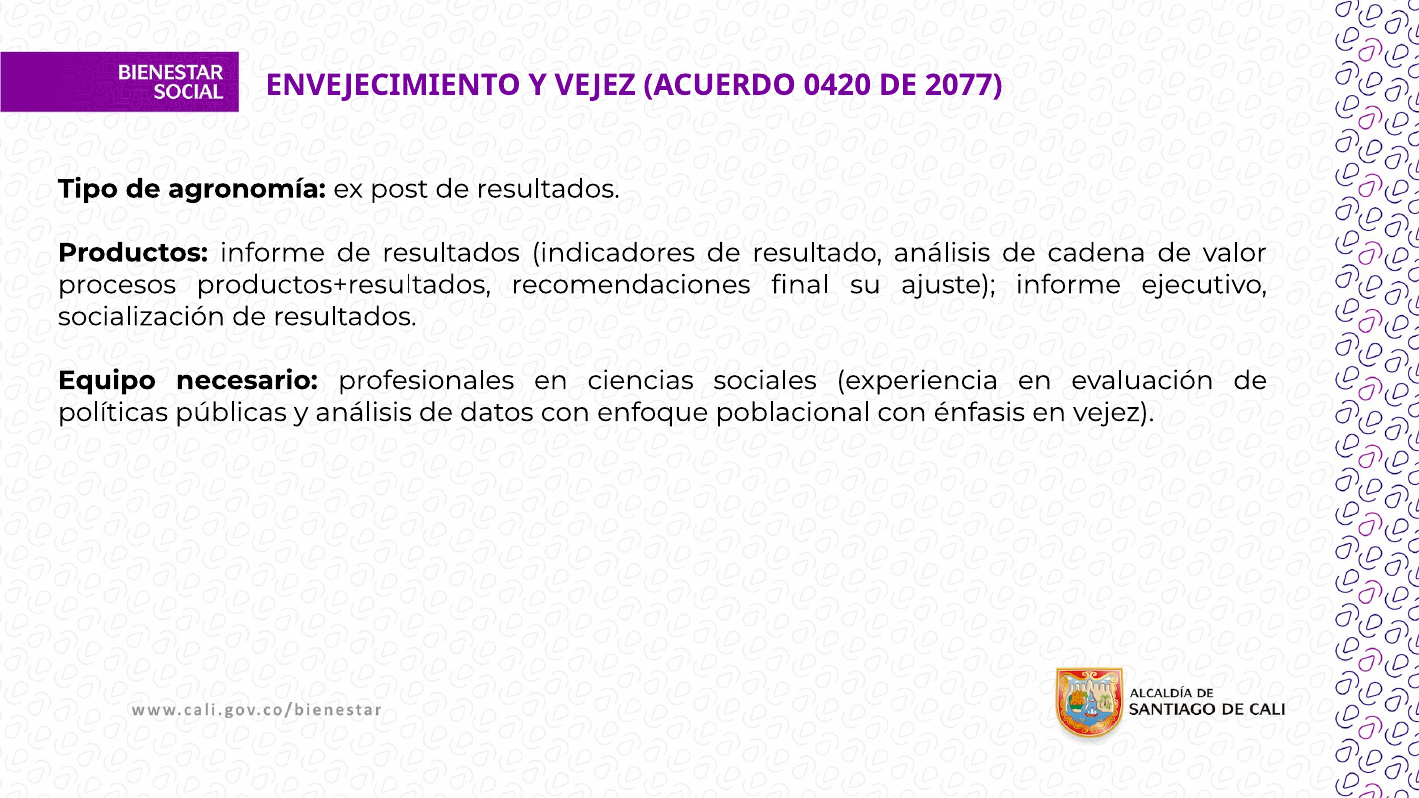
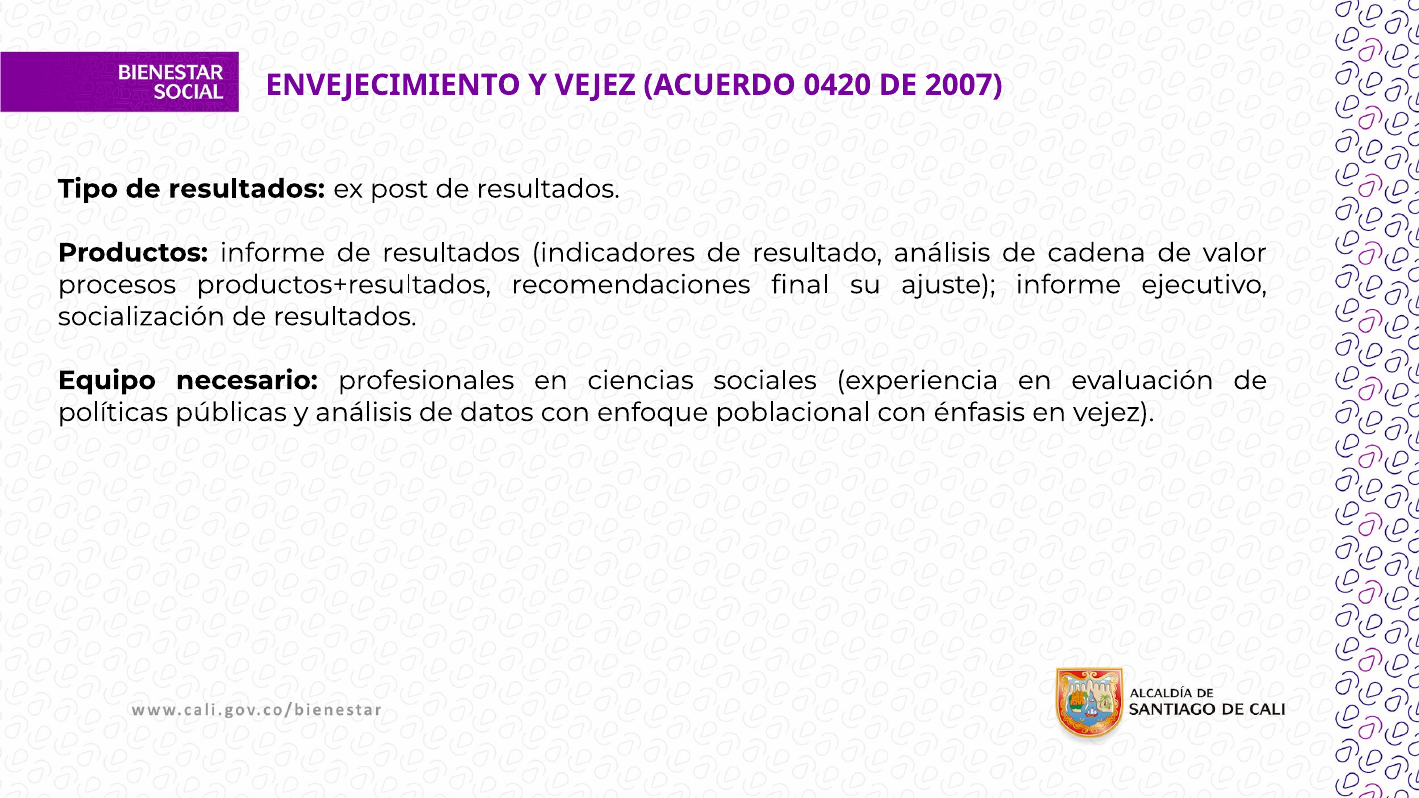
2077: 2077 -> 2007 (964, 85)
Tipo de agronomía: agronomía -> resultados (247, 189)
